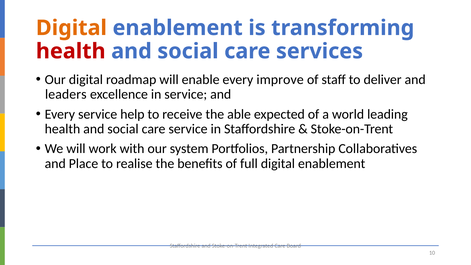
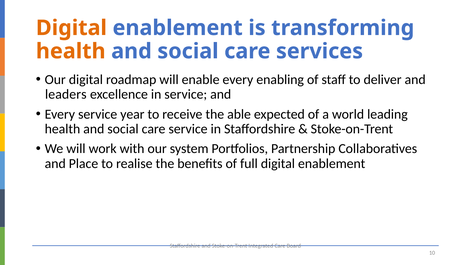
health colour: red -> orange (71, 51)
improve: improve -> enabling (280, 80)
help: help -> year (132, 114)
